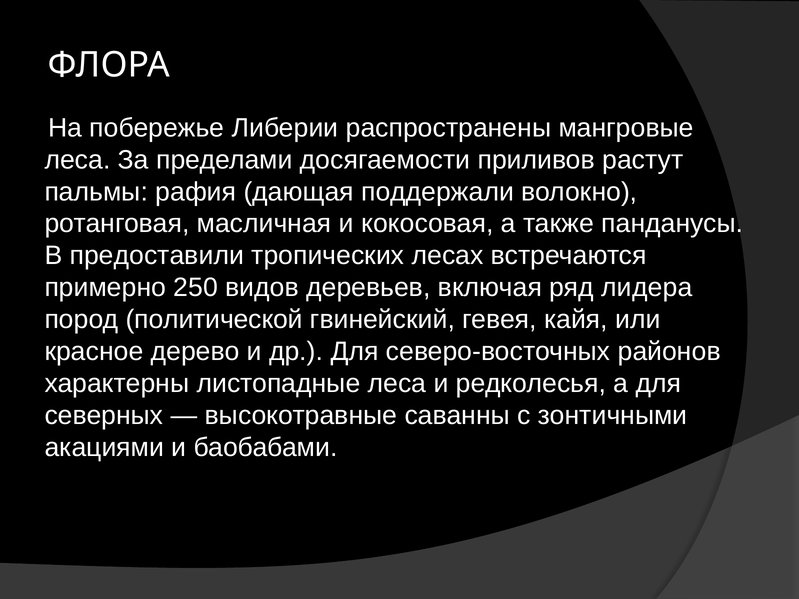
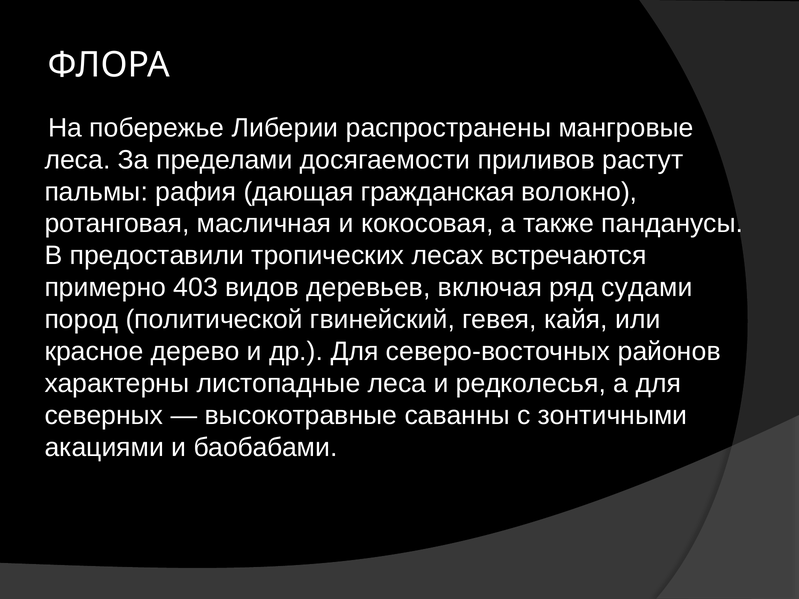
поддержали: поддержали -> гражданская (438, 192)
250: 250 -> 403 (196, 288)
лидера: лидера -> судами (647, 288)
